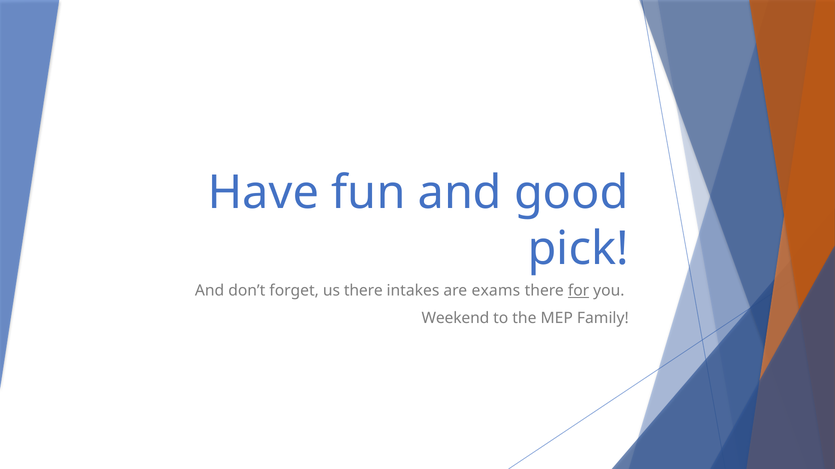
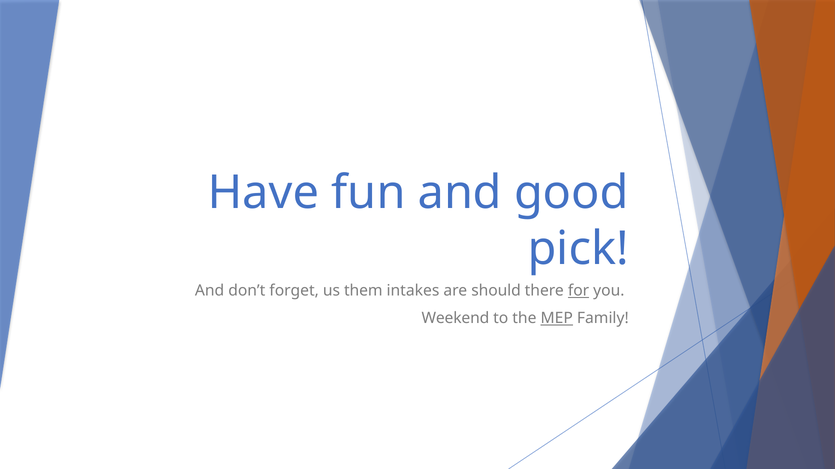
us there: there -> them (363, 291)
exams: exams -> should (496, 291)
MEP underline: none -> present (557, 319)
